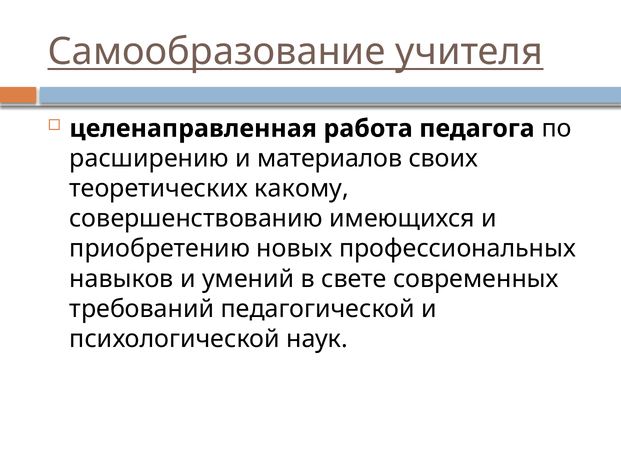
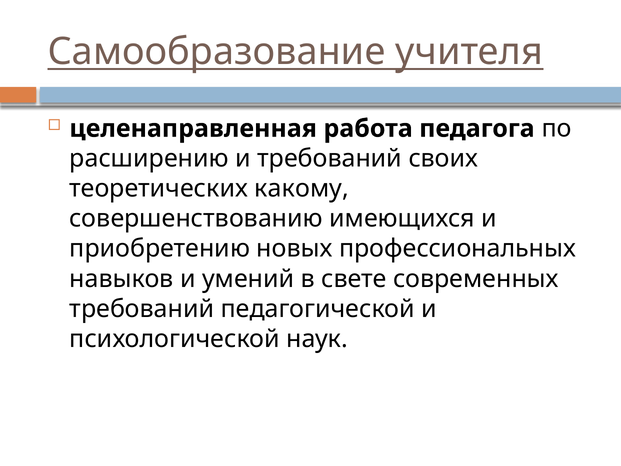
и материалов: материалов -> требований (330, 159)
